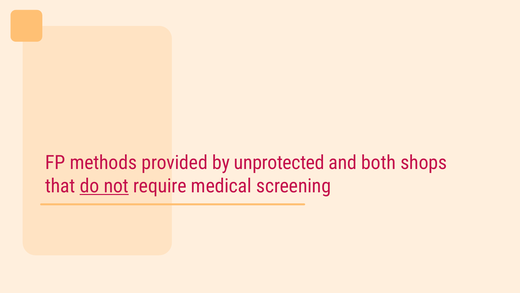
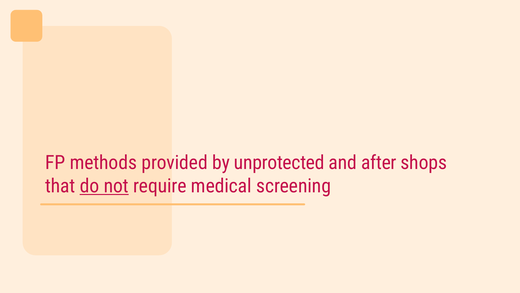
both: both -> after (379, 162)
